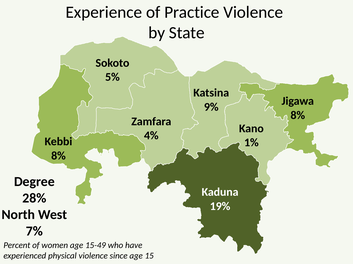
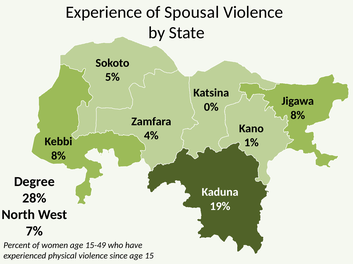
Practice: Practice -> Spousal (192, 12)
9%: 9% -> 0% (211, 107)
